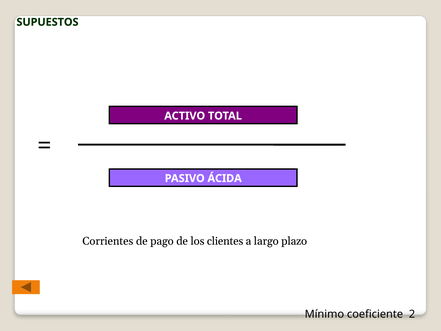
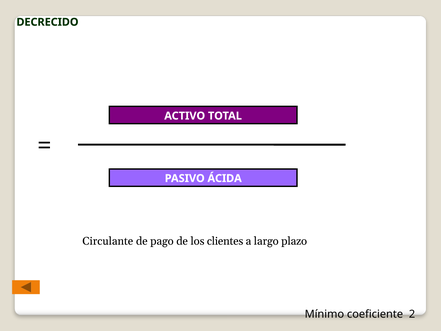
SUPUESTOS: SUPUESTOS -> DECRECIDO (47, 22)
Corrientes: Corrientes -> Circulante (108, 241)
